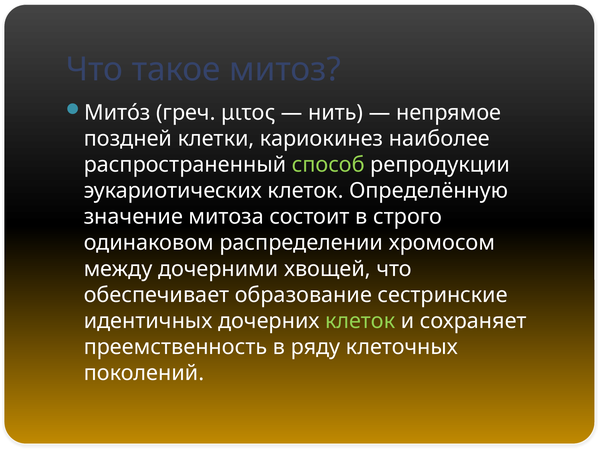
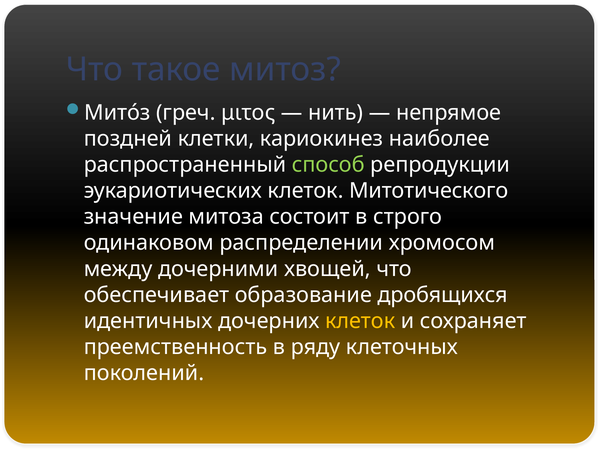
Определённую: Определённую -> Митотического (429, 190)
сестринские: сестринские -> дробящихся (443, 294)
клеток colour: light green -> yellow (360, 320)
